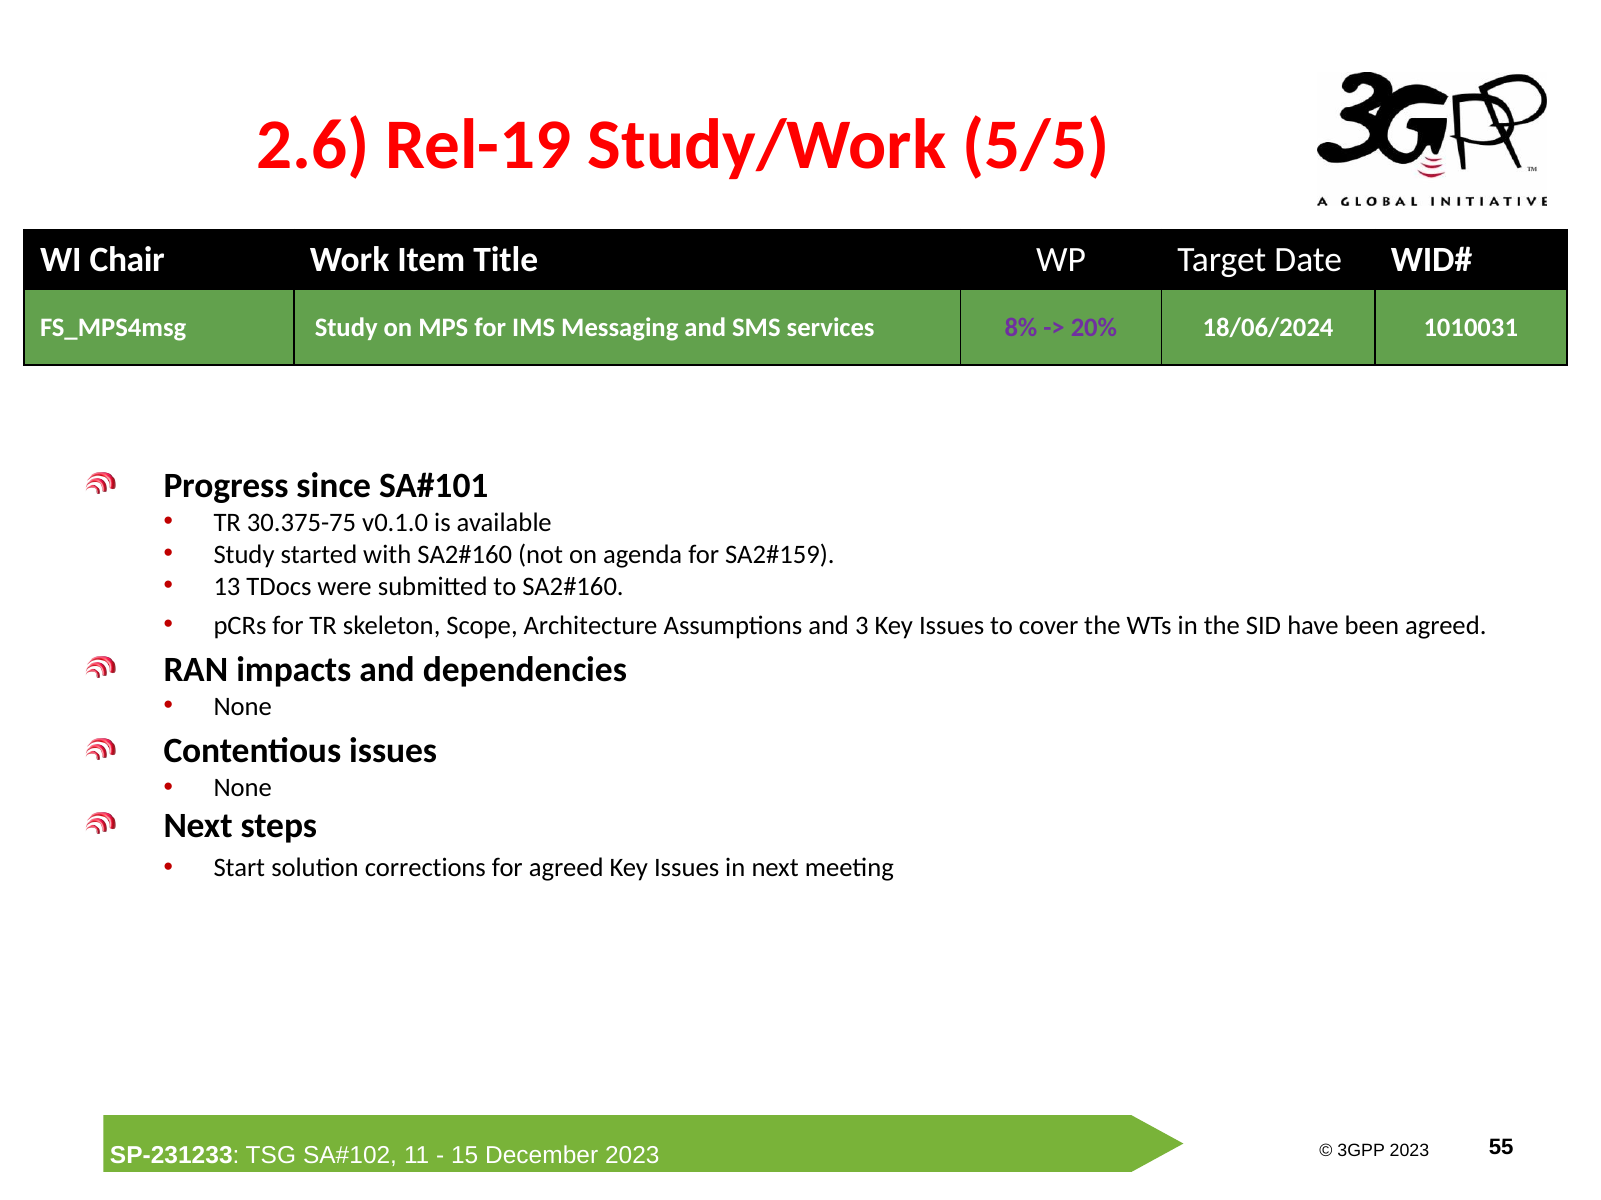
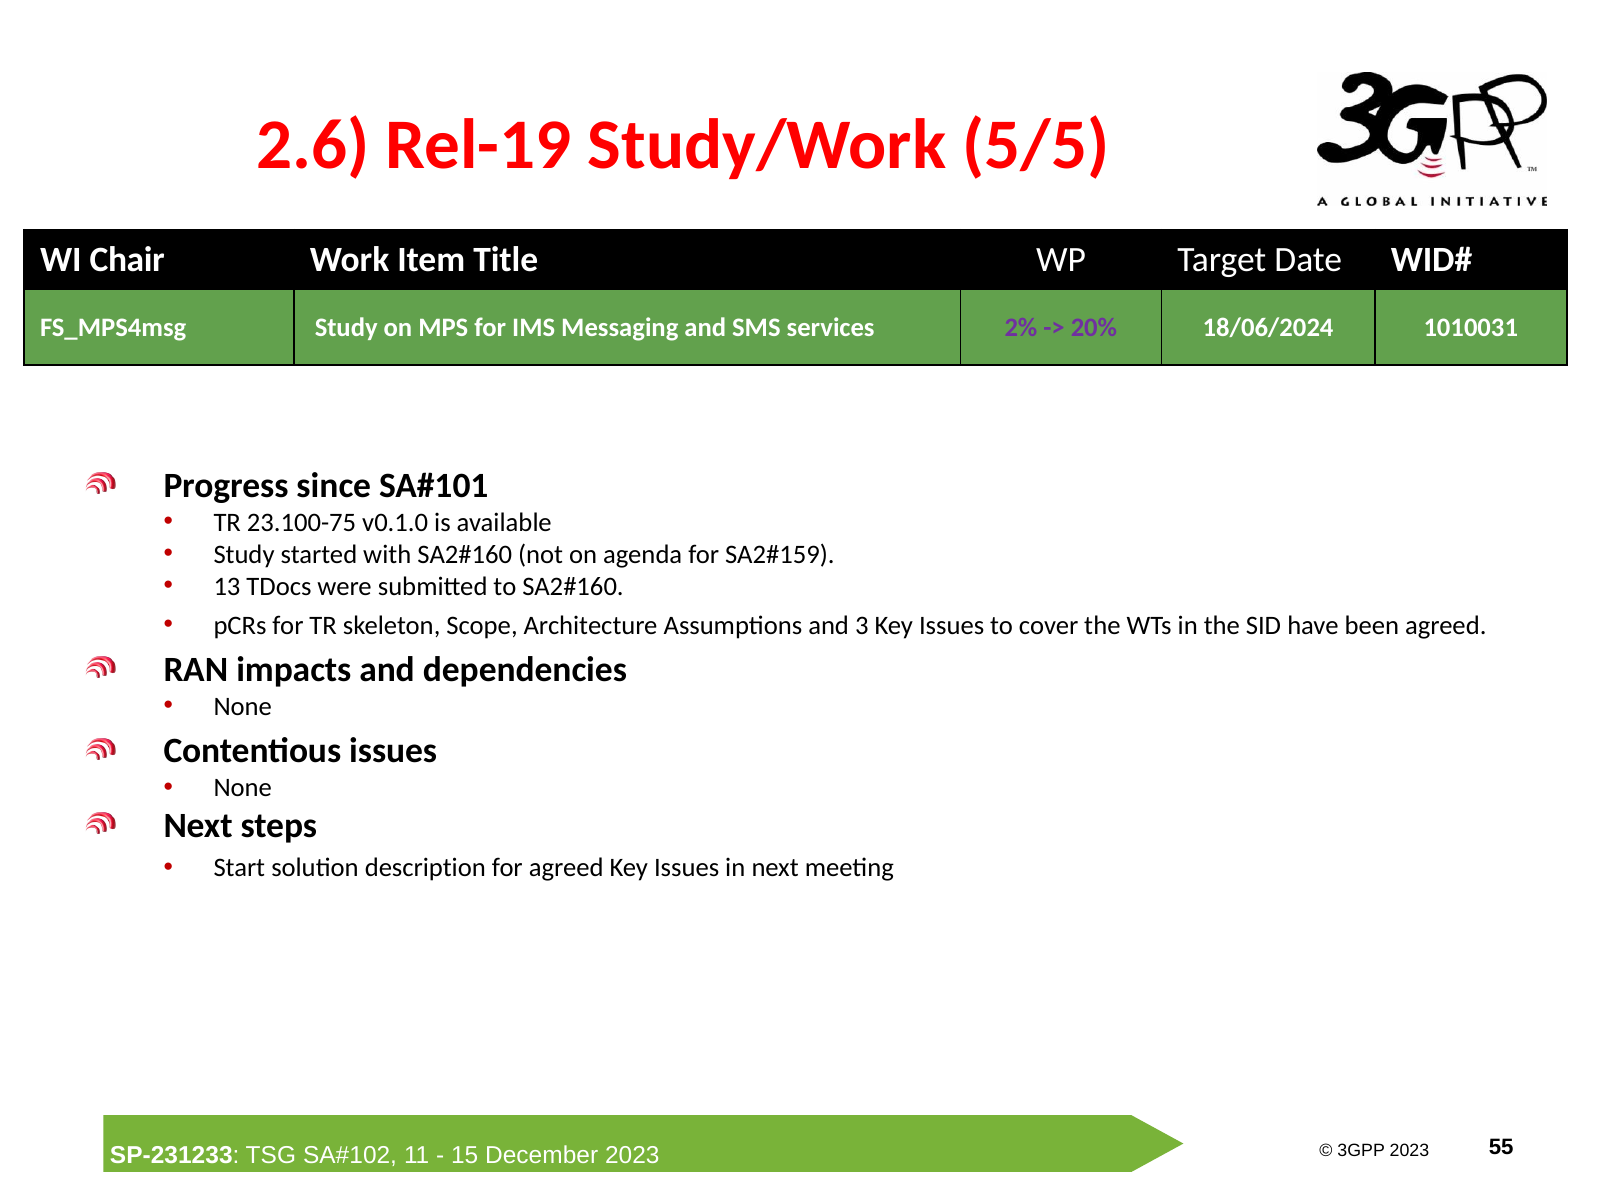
8%: 8% -> 2% (1021, 328)
30.375-75: 30.375-75 -> 23.100-75 (302, 523)
corrections: corrections -> description (425, 868)
